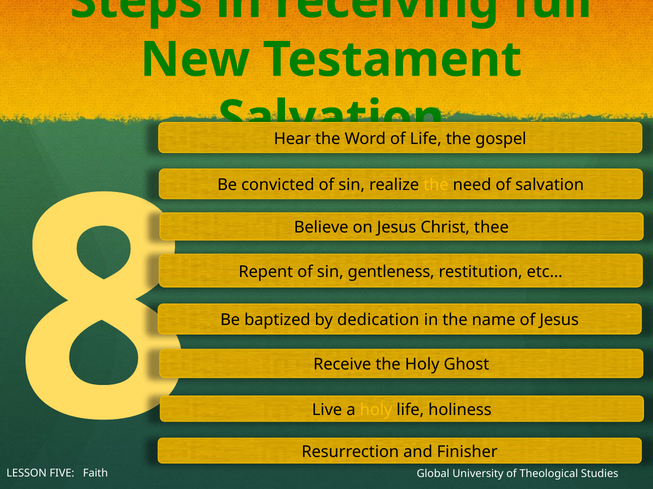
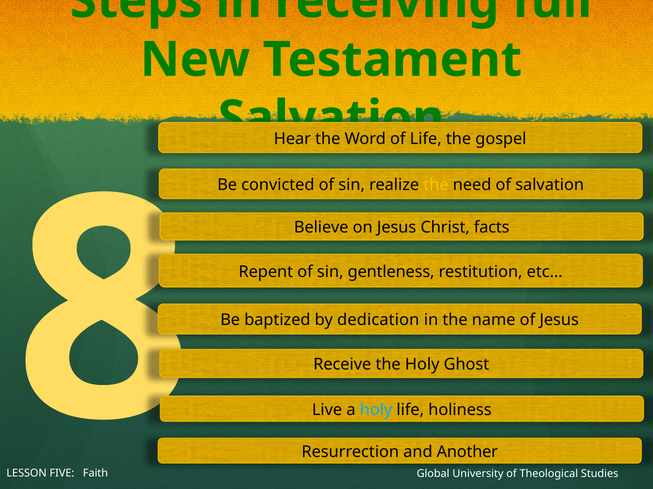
thee: thee -> facts (492, 228)
holy colour: yellow -> light blue (376, 410)
Finisher: Finisher -> Another (467, 452)
